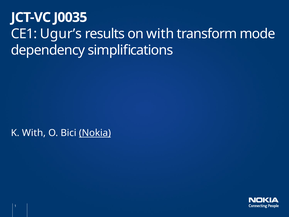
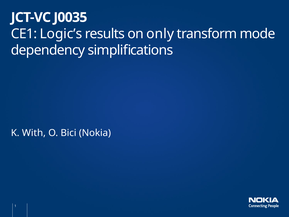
Ugur’s: Ugur’s -> Logic’s (61, 34)
on with: with -> only (160, 34)
Nokia underline: present -> none (95, 133)
